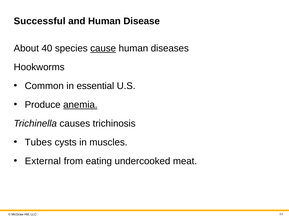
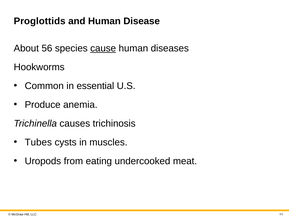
Successful: Successful -> Proglottids (40, 21)
40: 40 -> 56 (47, 48)
anemia underline: present -> none (80, 105)
External: External -> Uropods (43, 161)
